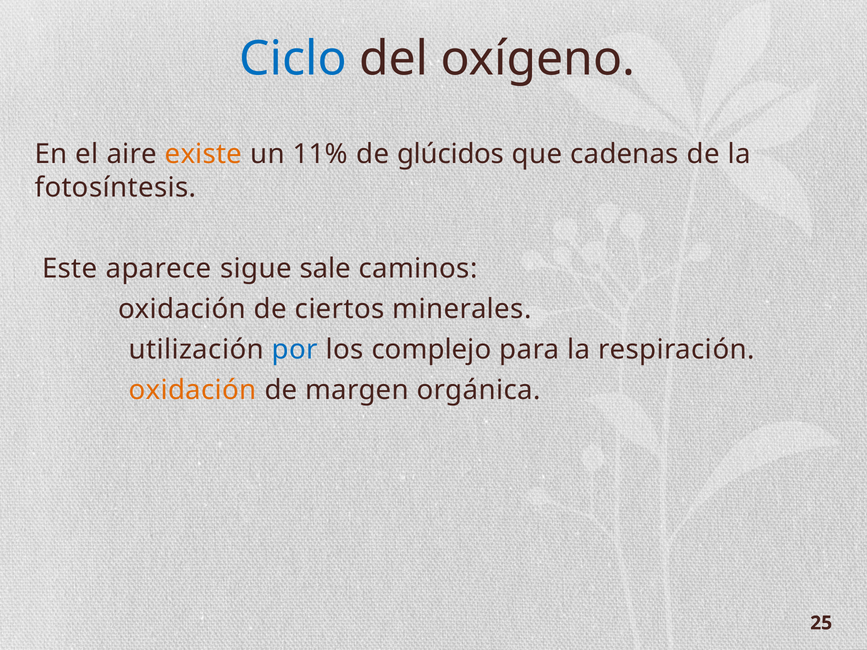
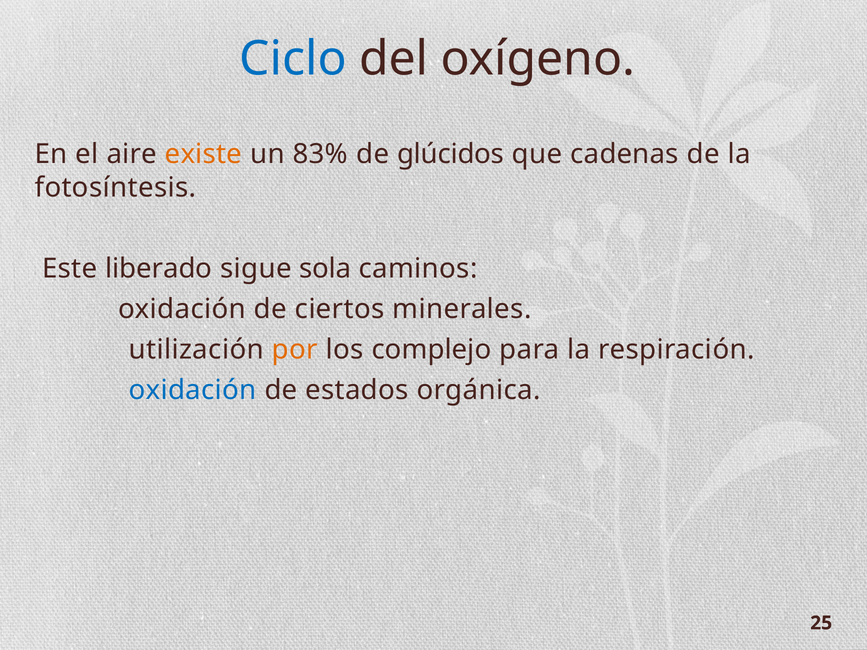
11%: 11% -> 83% (320, 154)
aparece: aparece -> liberado (159, 269)
sale: sale -> sola (325, 269)
por colour: blue -> orange (295, 350)
oxidación colour: orange -> blue (193, 390)
margen: margen -> estados (357, 390)
